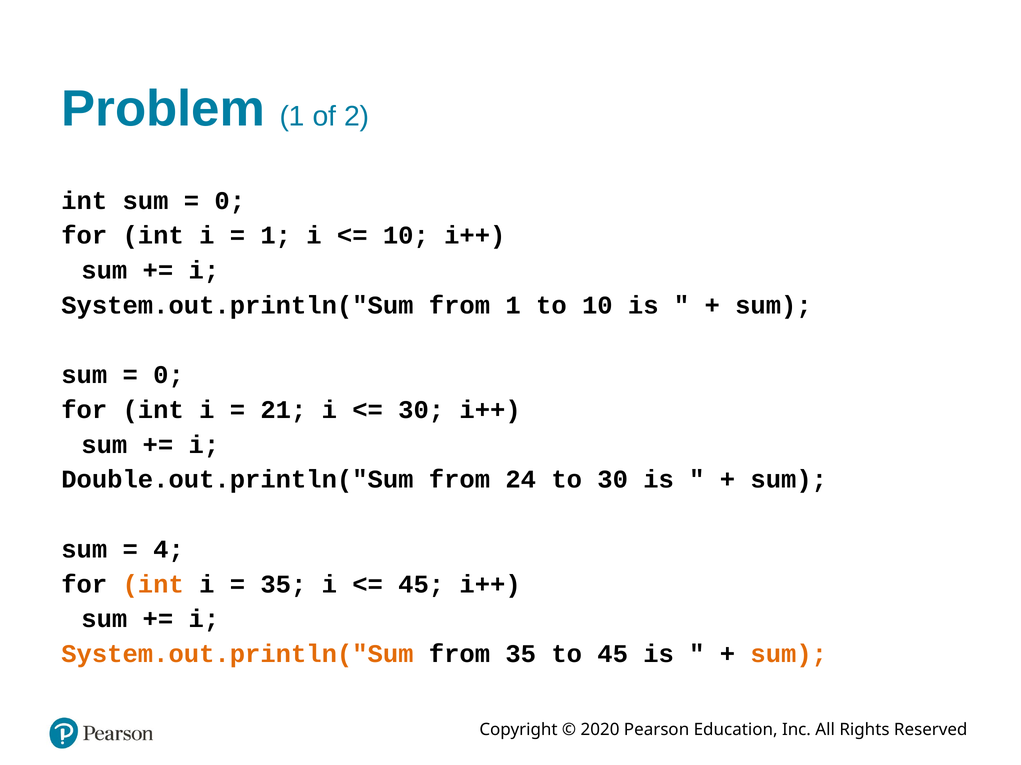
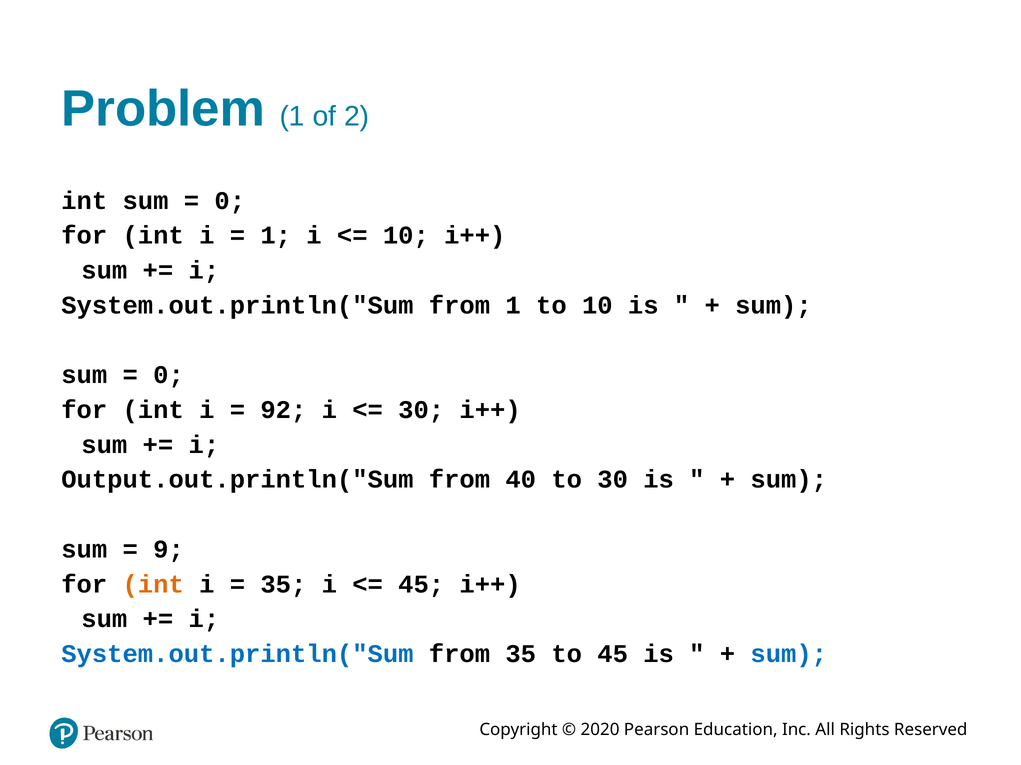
21: 21 -> 92 (283, 410)
Double.out.println("Sum: Double.out.println("Sum -> Output.out.println("Sum (237, 480)
24: 24 -> 40 (521, 480)
4: 4 -> 9 (169, 550)
System.out.println("Sum colour: orange -> blue (237, 655)
sum colour: orange -> blue (789, 655)
